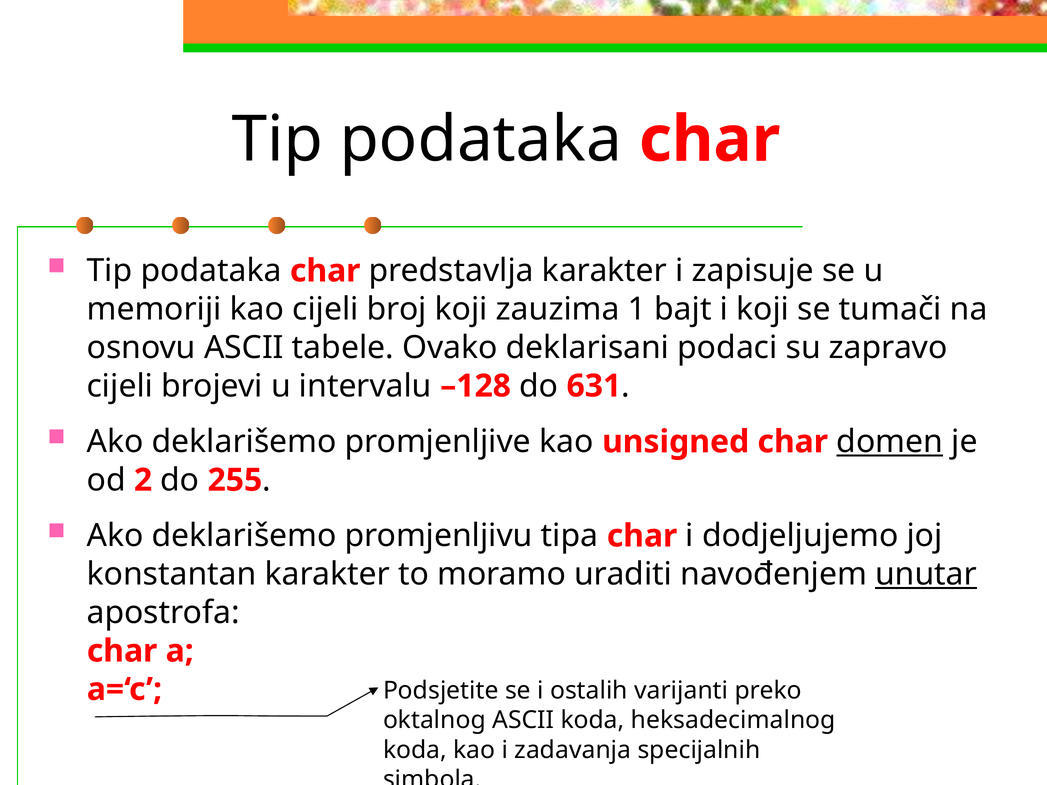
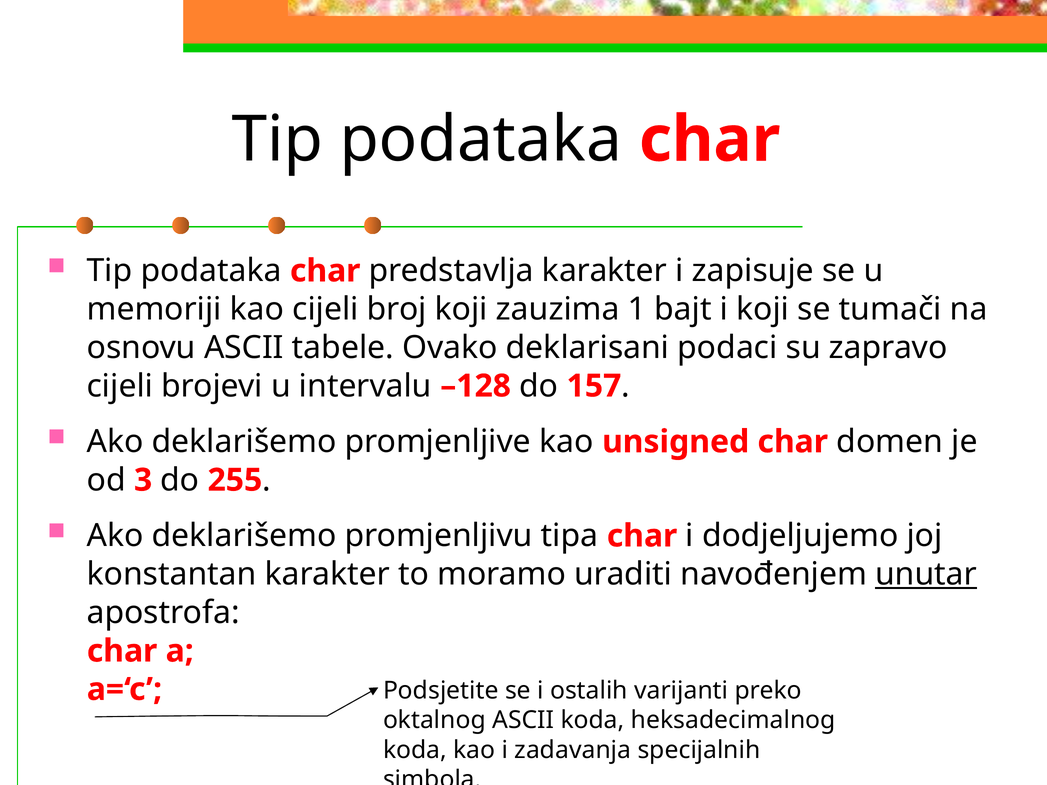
631: 631 -> 157 (594, 386)
domen underline: present -> none (890, 442)
2: 2 -> 3 (143, 480)
